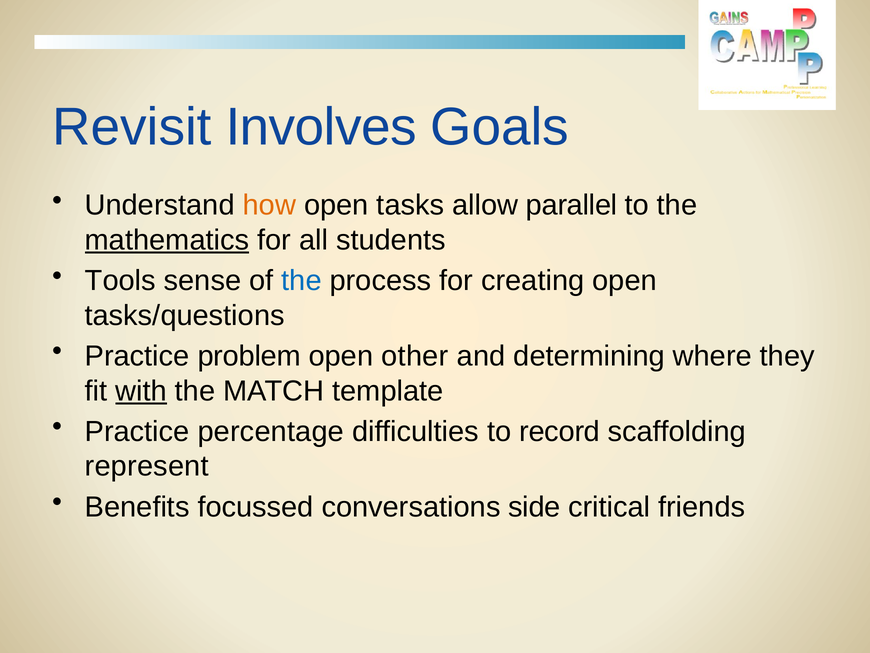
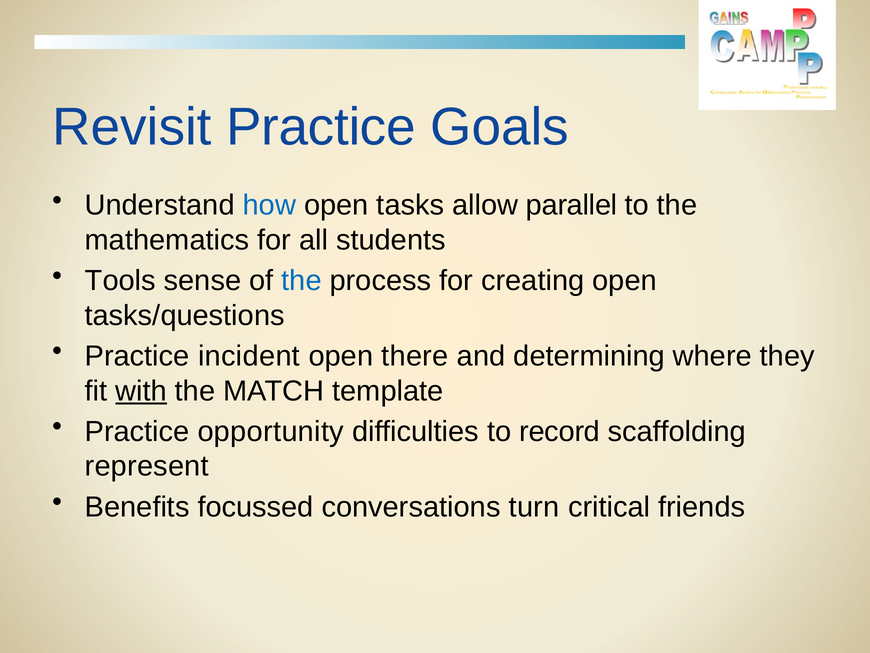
Revisit Involves: Involves -> Practice (321, 127)
how colour: orange -> blue (269, 205)
mathematics underline: present -> none (167, 240)
problem: problem -> incident (249, 356)
other: other -> there (415, 356)
percentage: percentage -> opportunity (271, 431)
side: side -> turn (534, 507)
